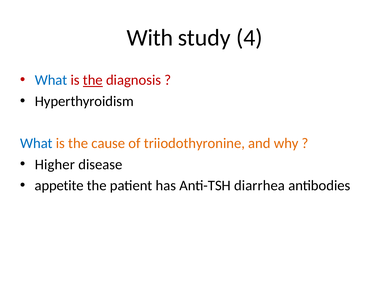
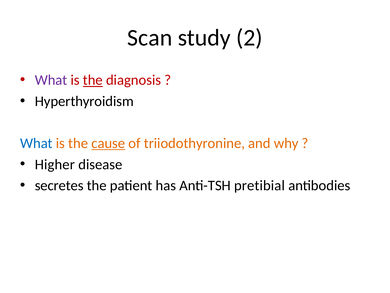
With: With -> Scan (150, 38)
4: 4 -> 2 (249, 38)
What colour: blue -> purple (51, 80)
cause underline: none -> present (108, 143)
appetite: appetite -> secretes (59, 185)
diarrhea: diarrhea -> pretibial (259, 185)
